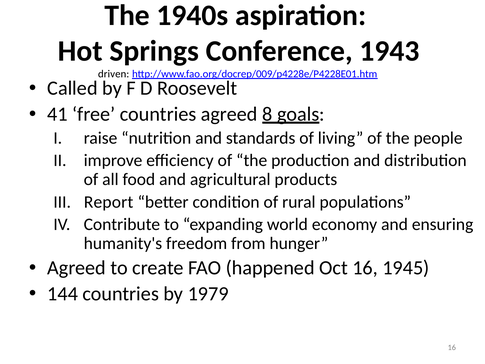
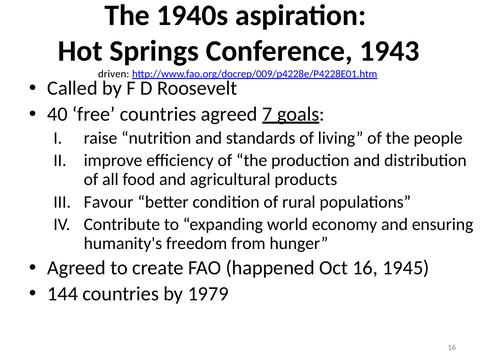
41: 41 -> 40 (58, 114)
8: 8 -> 7 (267, 114)
Report: Report -> Favour (109, 202)
